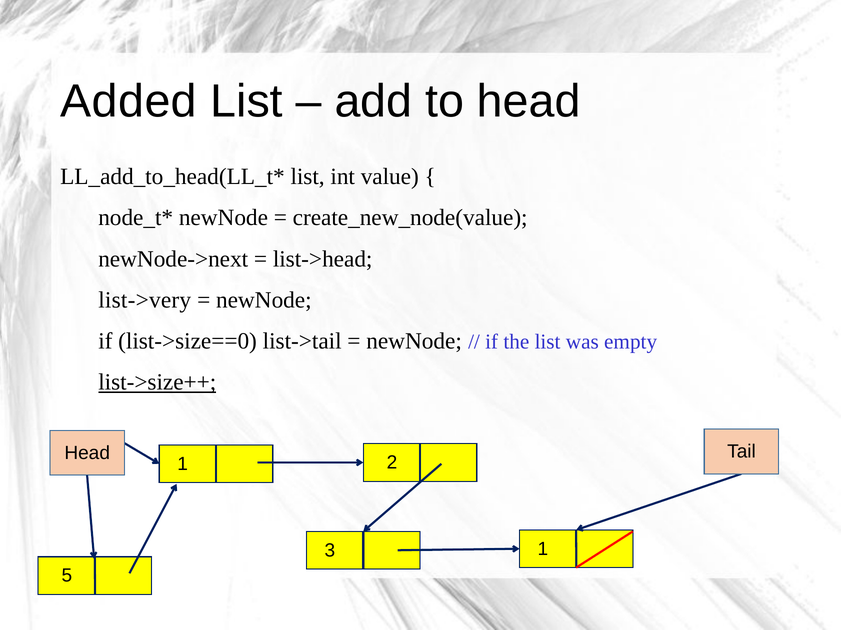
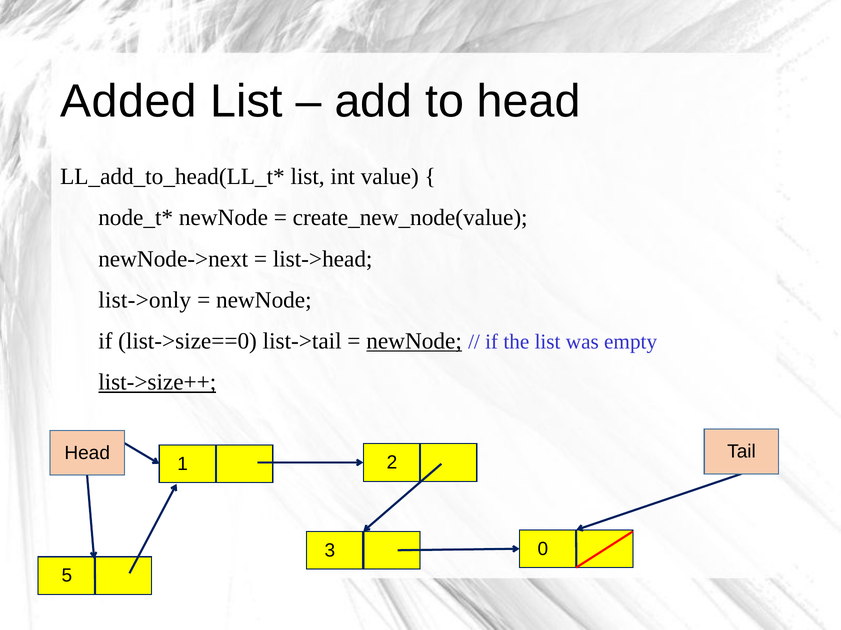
list->very: list->very -> list->only (145, 300)
newNode underline: none -> present (414, 341)
3 1: 1 -> 0 (543, 549)
